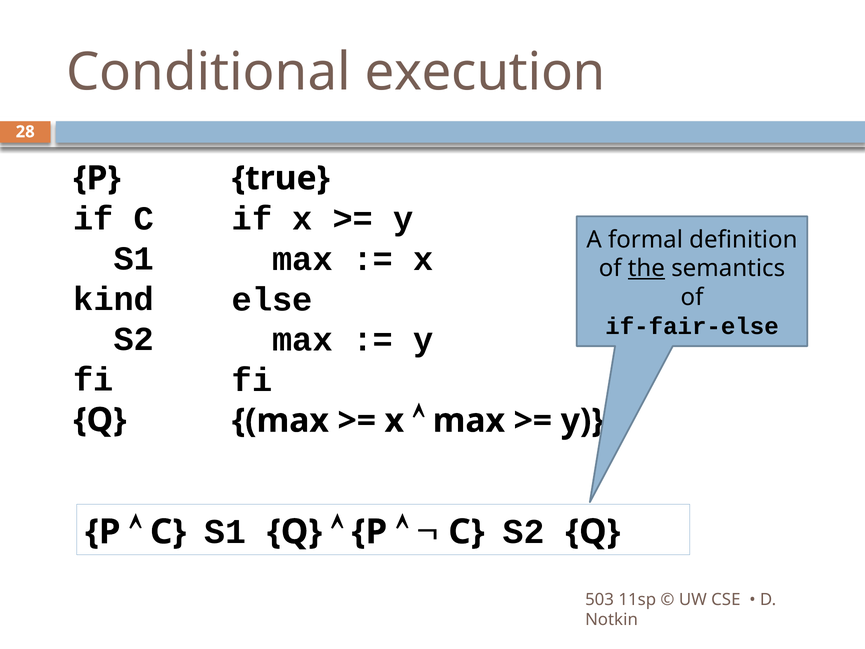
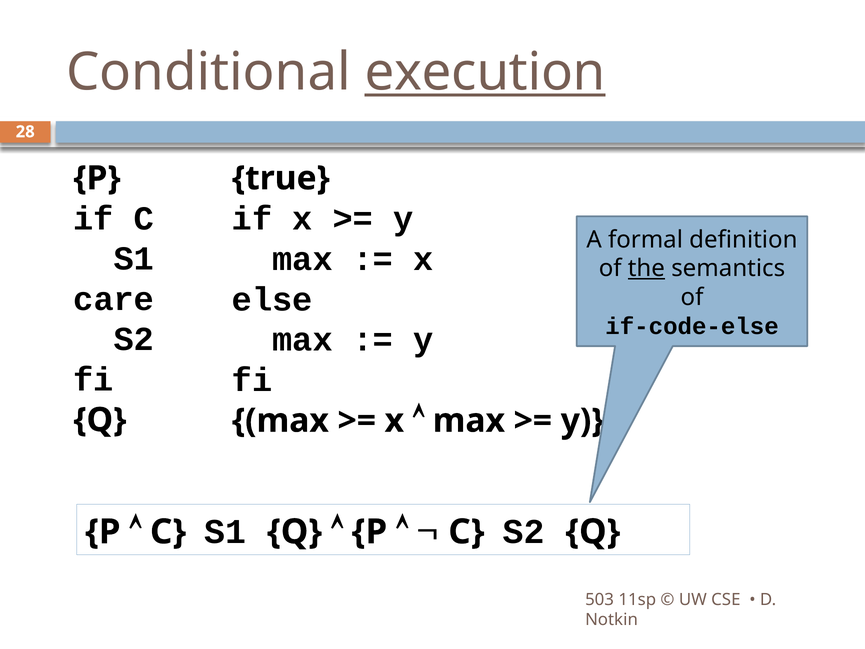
execution underline: none -> present (485, 72)
kind: kind -> care (114, 299)
if-fair-else: if-fair-else -> if-code-else (692, 326)
